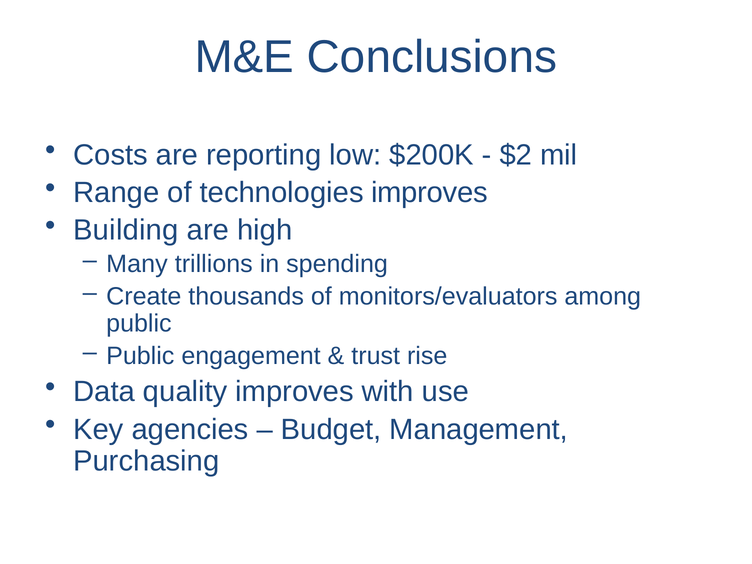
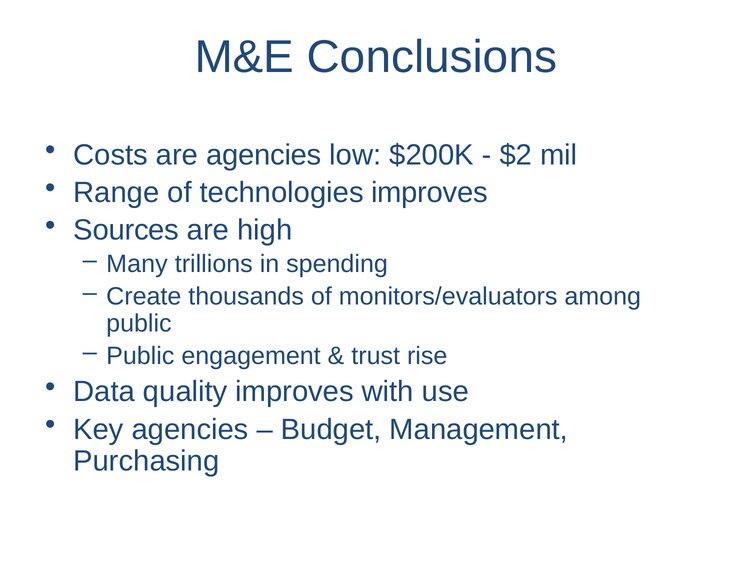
are reporting: reporting -> agencies (264, 155)
Building: Building -> Sources (126, 230)
